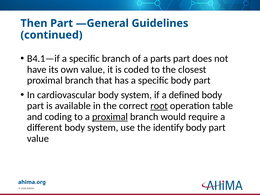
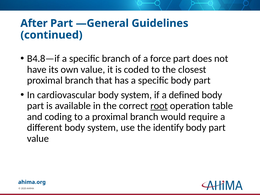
Then: Then -> After (34, 23)
B4.1—if: B4.1—if -> B4.8—if (43, 59)
parts: parts -> force (161, 59)
proximal underline: present -> none (110, 117)
